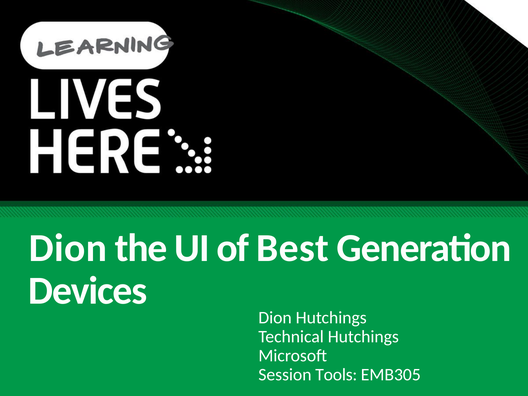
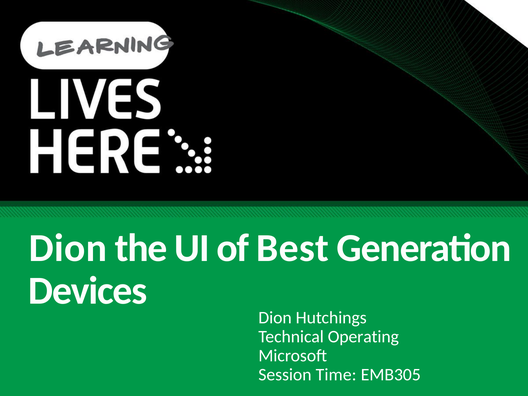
Technical Hutchings: Hutchings -> Operating (363, 337)
Tools: Tools -> Time (336, 375)
